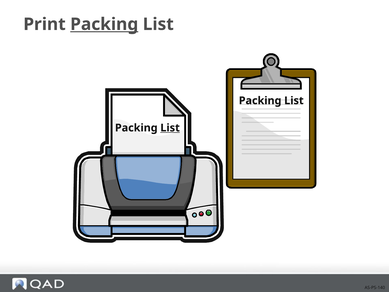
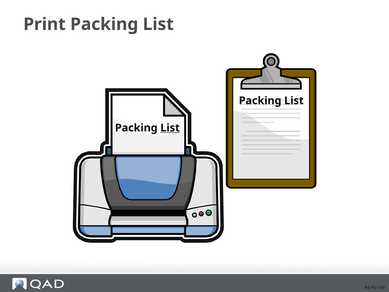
Packing underline: present -> none (104, 24)
